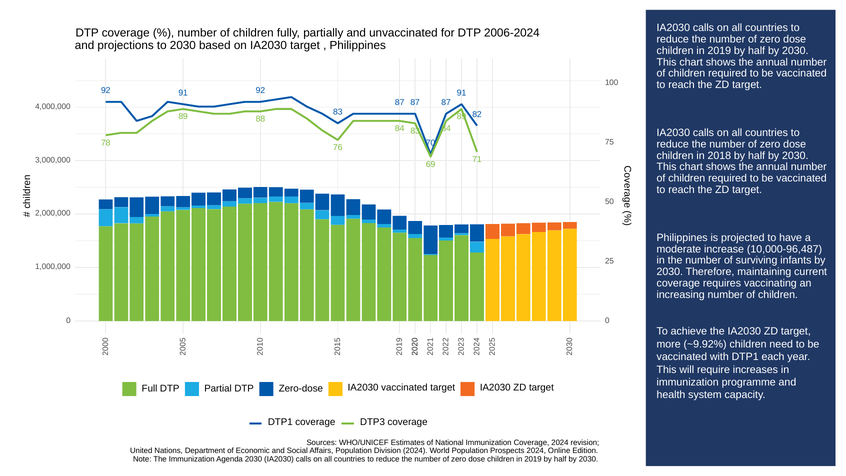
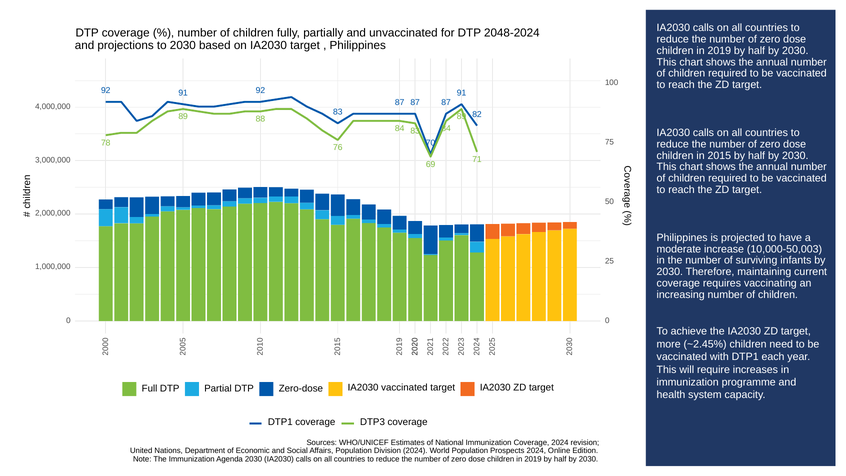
2006-2024: 2006-2024 -> 2048-2024 (512, 33)
2018: 2018 -> 2015 (719, 156)
10,000-96,487: 10,000-96,487 -> 10,000-50,003 (784, 249)
~9.92%: ~9.92% -> ~2.45% (705, 344)
